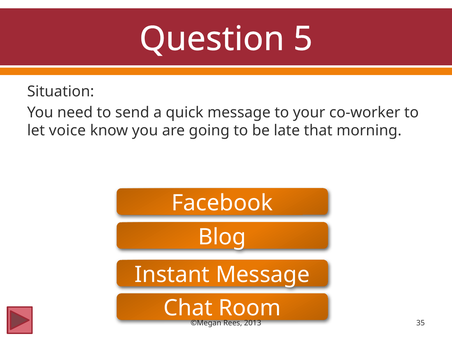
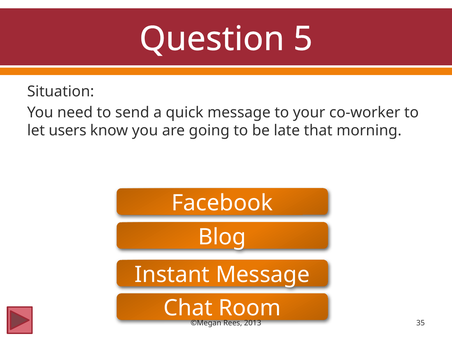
voice: voice -> users (68, 131)
